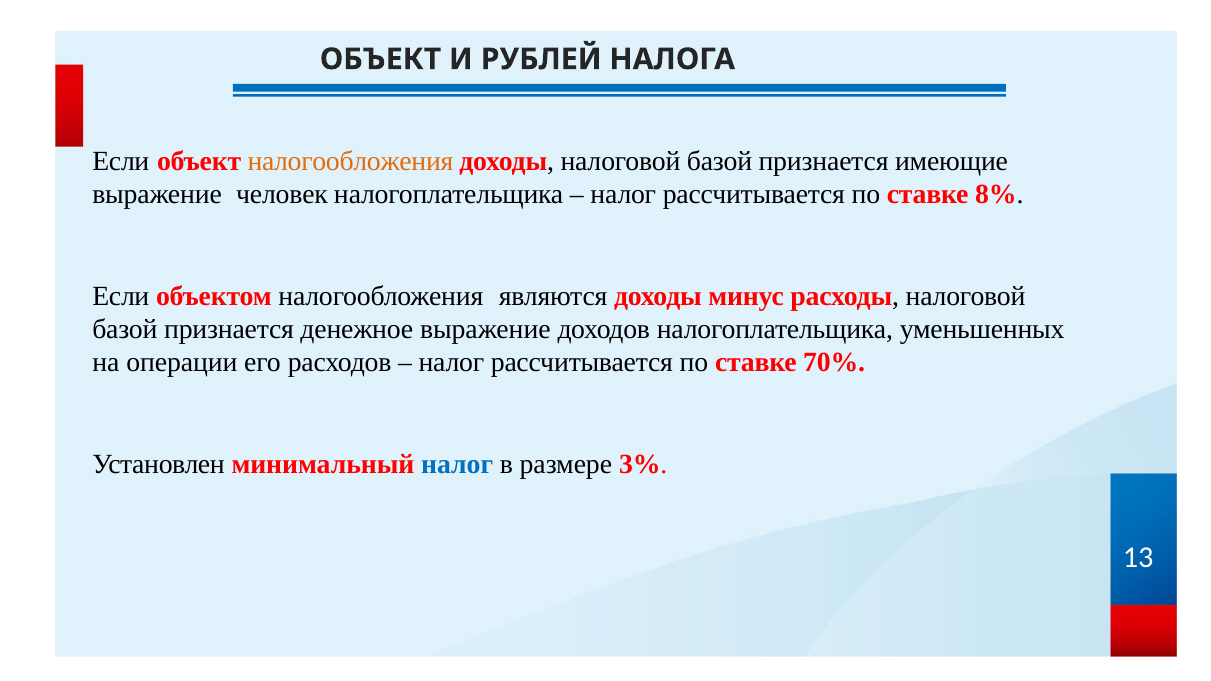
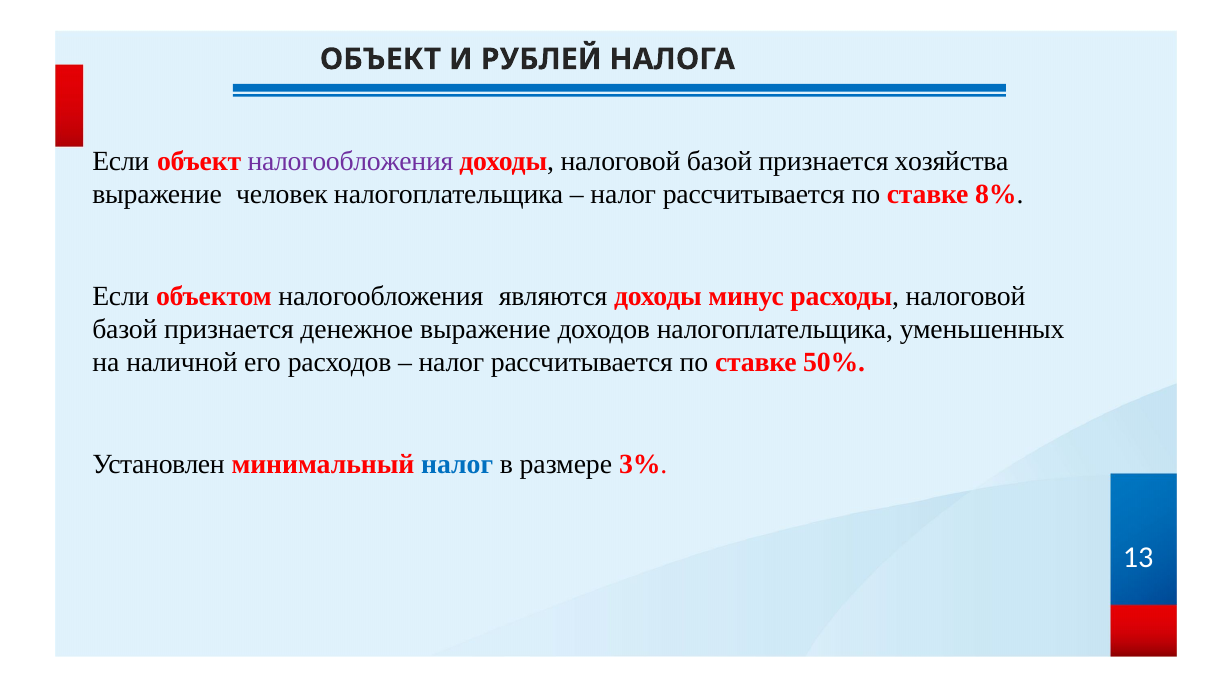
налогообложения colour: orange -> purple (350, 161)
имеющие: имеющие -> хозяйства (952, 161)
операции: операции -> наличной (182, 363)
70%: 70% -> 50% (834, 363)
